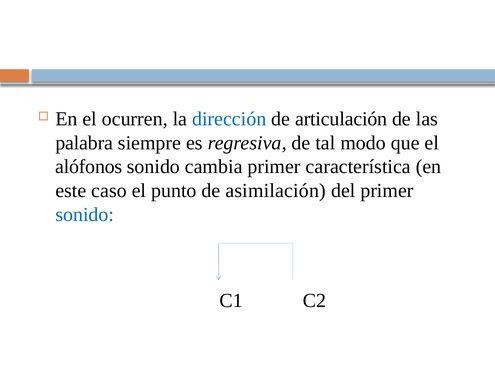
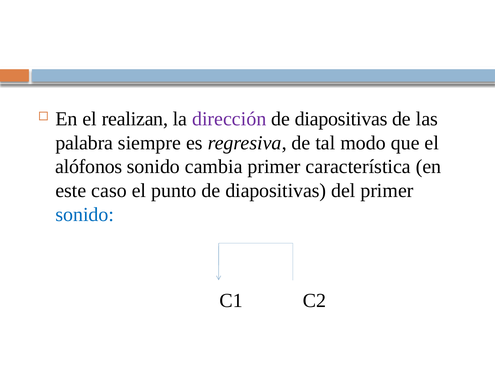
ocurren: ocurren -> realizan (135, 119)
dirección colour: blue -> purple (229, 119)
articulación: articulación -> diapositivas (341, 119)
punto de asimilación: asimilación -> diapositivas (276, 191)
